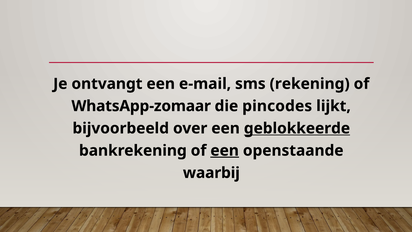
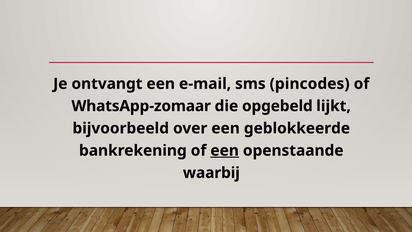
rekening: rekening -> pincodes (310, 84)
pincodes: pincodes -> opgebeld (277, 106)
geblokkeerde underline: present -> none (297, 128)
